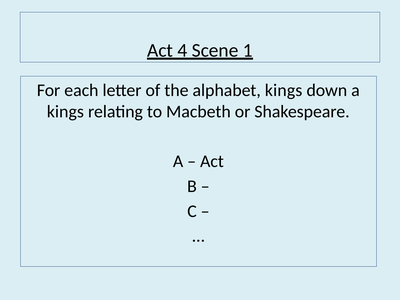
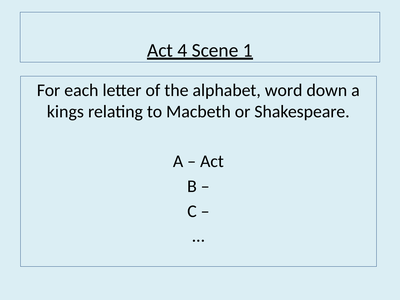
alphabet kings: kings -> word (284, 90)
